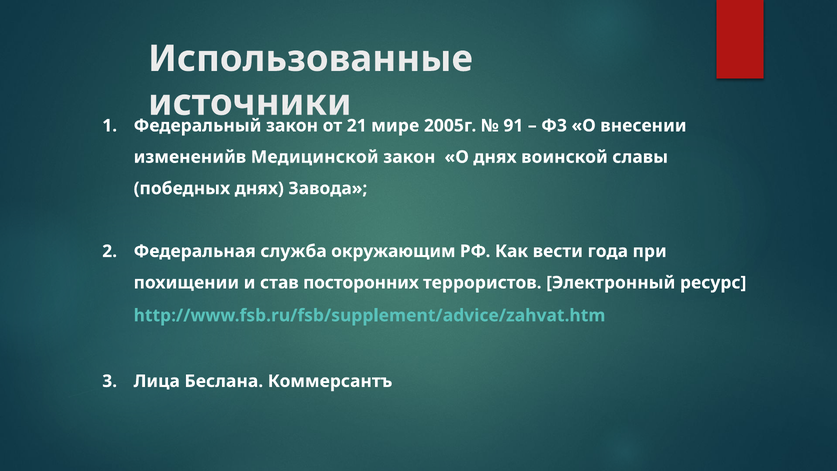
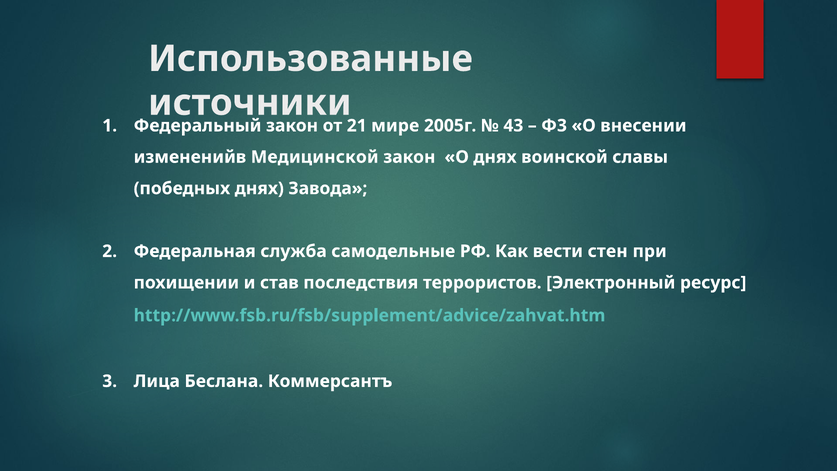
91: 91 -> 43 (513, 126)
окружающим: окружающим -> самодельные (393, 251)
года: года -> стен (608, 251)
посторонних: посторонних -> последствия (361, 283)
